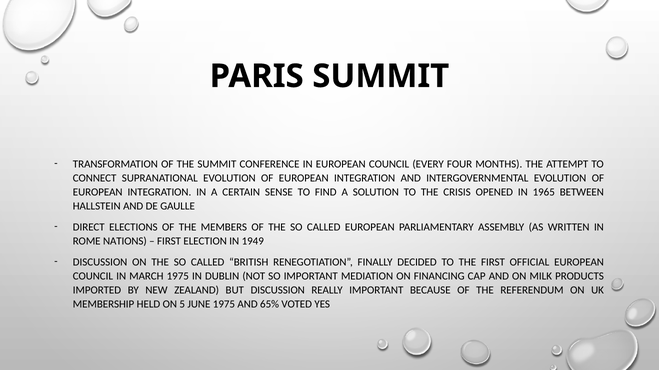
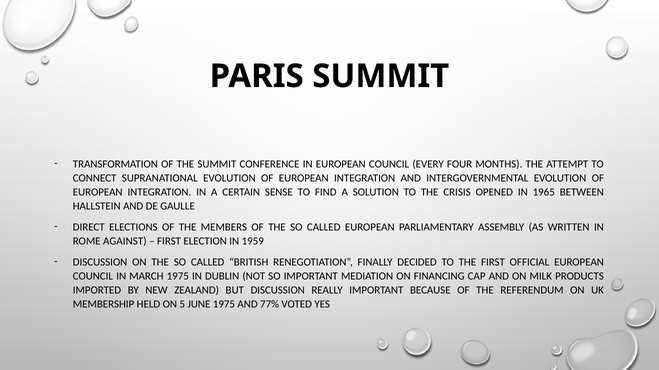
NATIONS: NATIONS -> AGAINST (125, 242)
1949: 1949 -> 1959 (253, 242)
65%: 65% -> 77% (270, 305)
